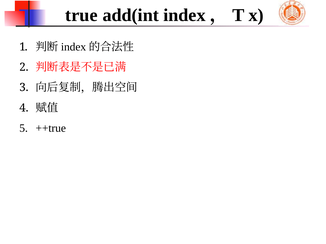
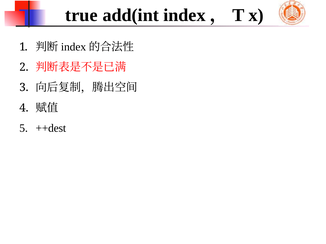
++true: ++true -> ++dest (51, 128)
